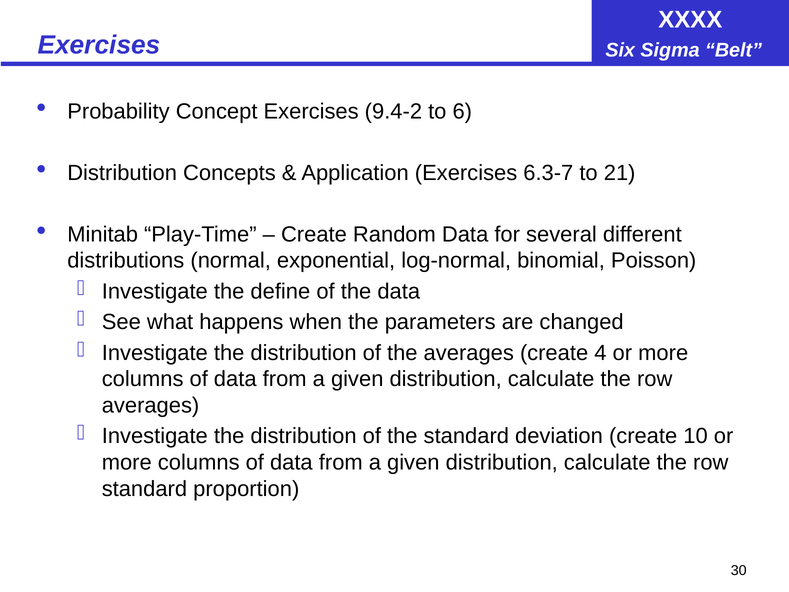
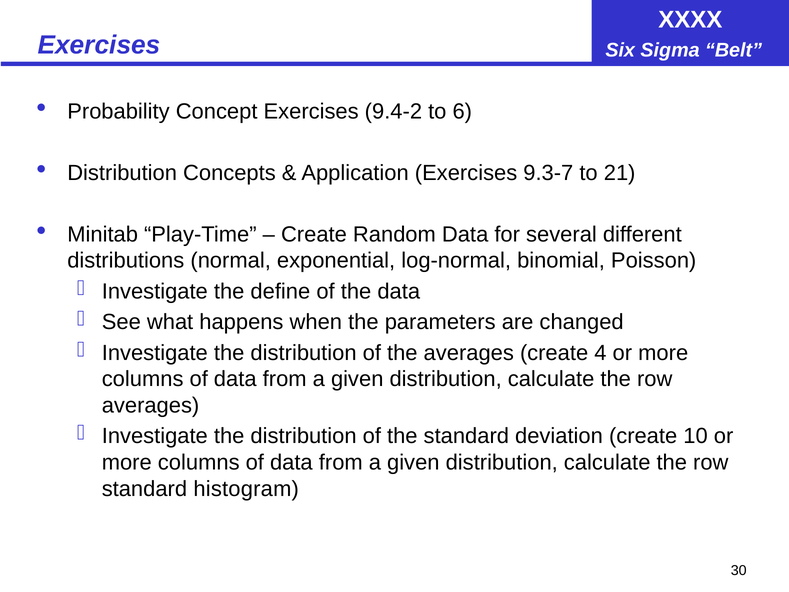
6.3-7: 6.3-7 -> 9.3-7 (548, 173)
proportion: proportion -> histogram (246, 489)
